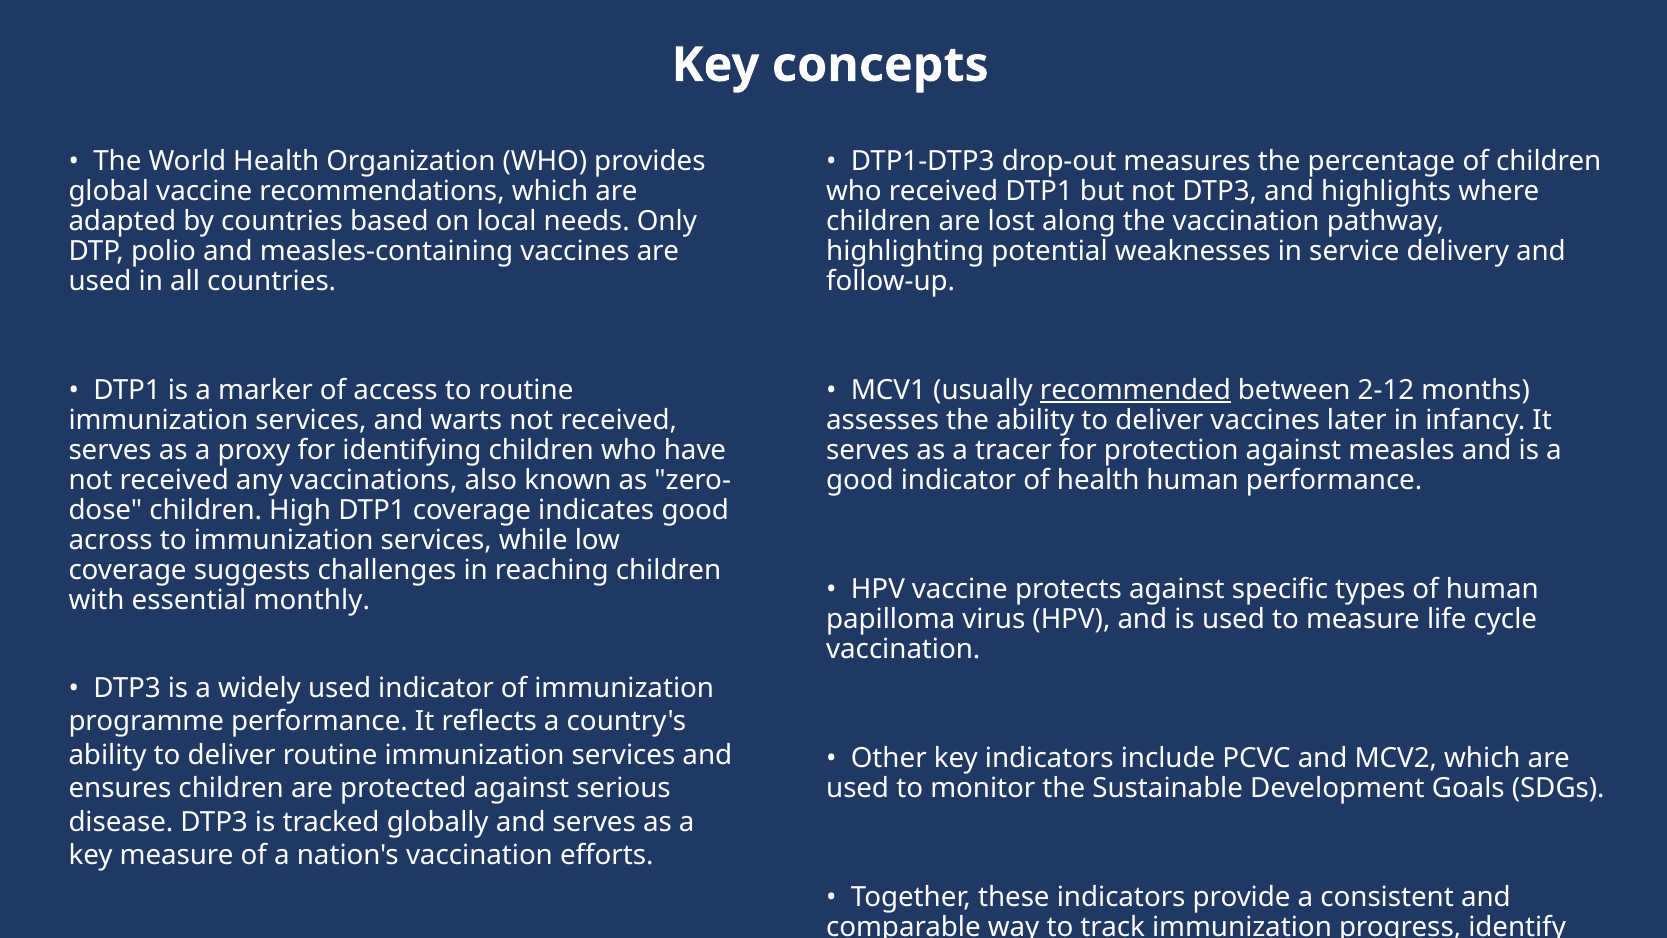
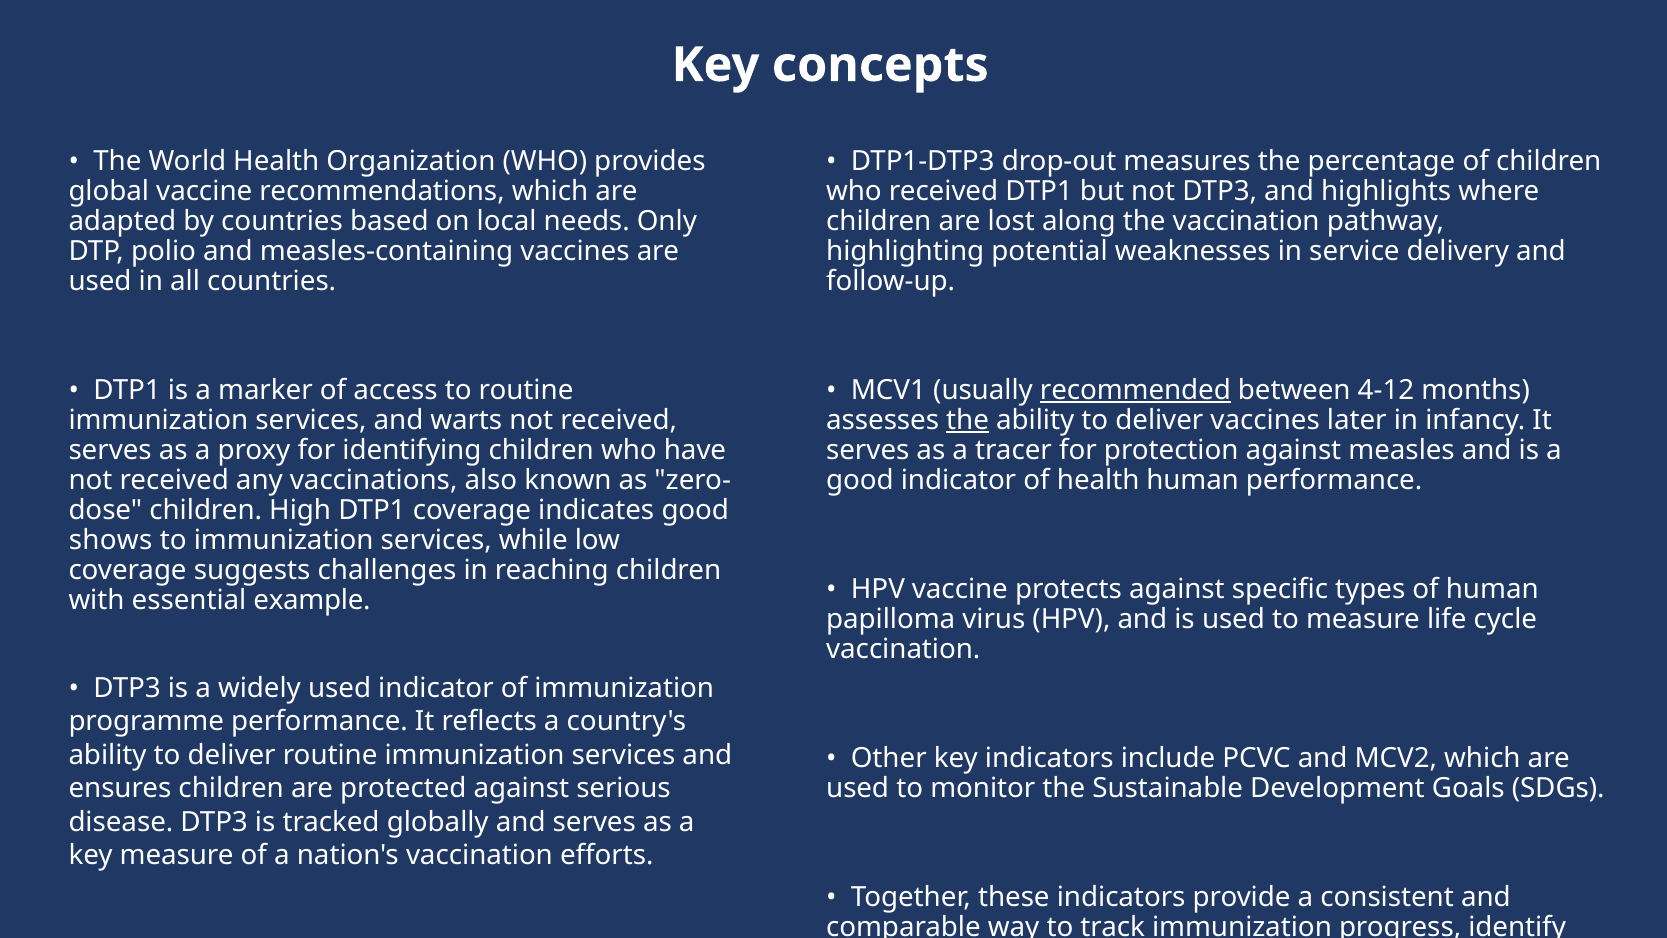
2-12: 2-12 -> 4-12 (1386, 390)
the underline: none -> present (968, 420)
across: across -> shows (111, 540)
monthly: monthly -> example (312, 600)
